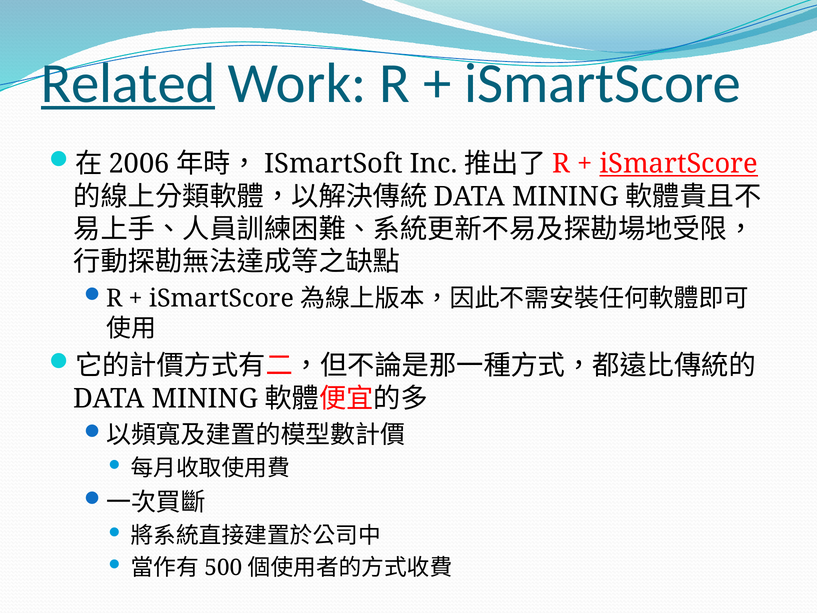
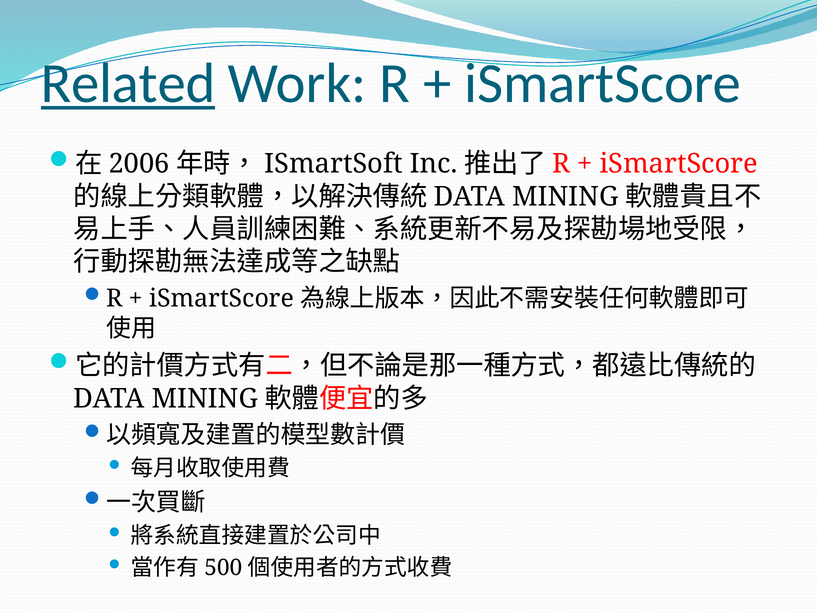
iSmartScore underline: present -> none (679, 164)
